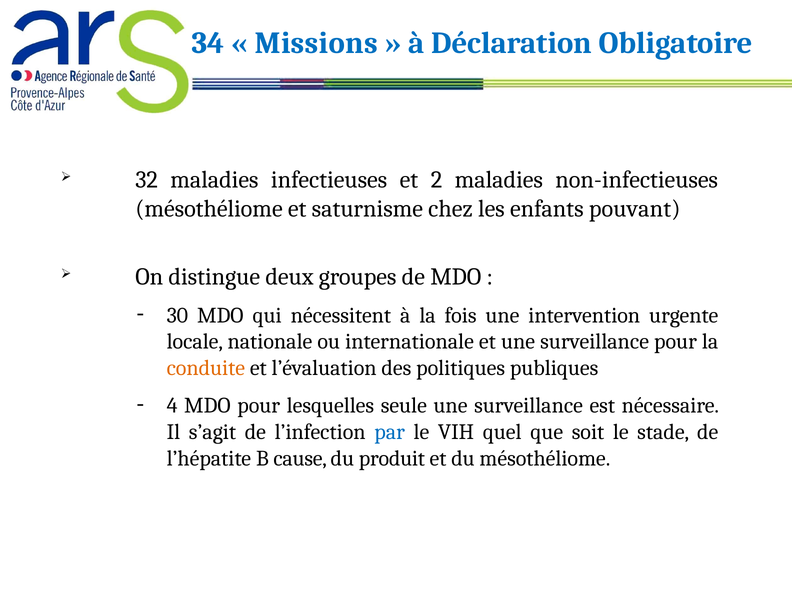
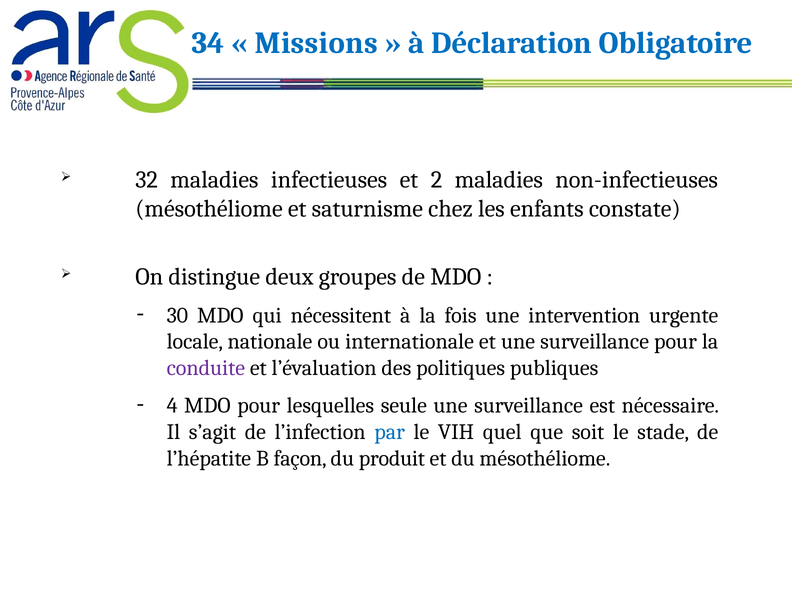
pouvant: pouvant -> constate (635, 209)
conduite colour: orange -> purple (206, 368)
cause: cause -> façon (300, 458)
